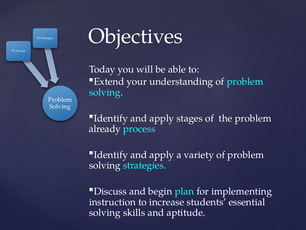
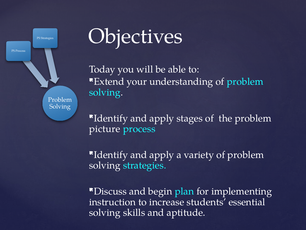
already: already -> picture (105, 129)
